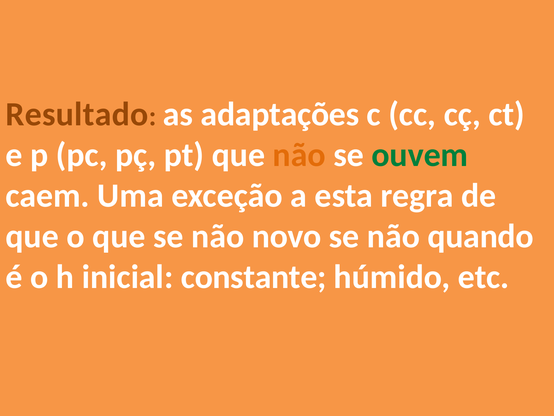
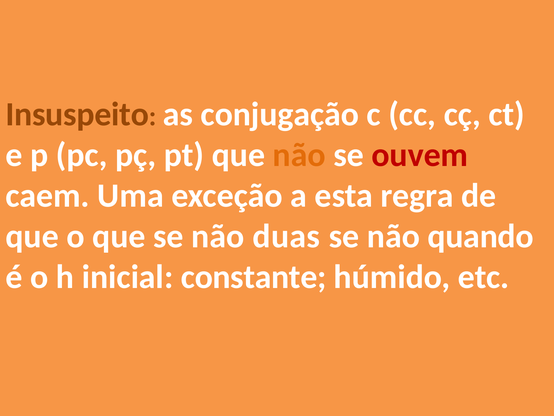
Resultado: Resultado -> Insuspeito (77, 114)
adaptações: adaptações -> conjugação (280, 114)
ouvem colour: green -> red (420, 155)
novo: novo -> duas (286, 236)
